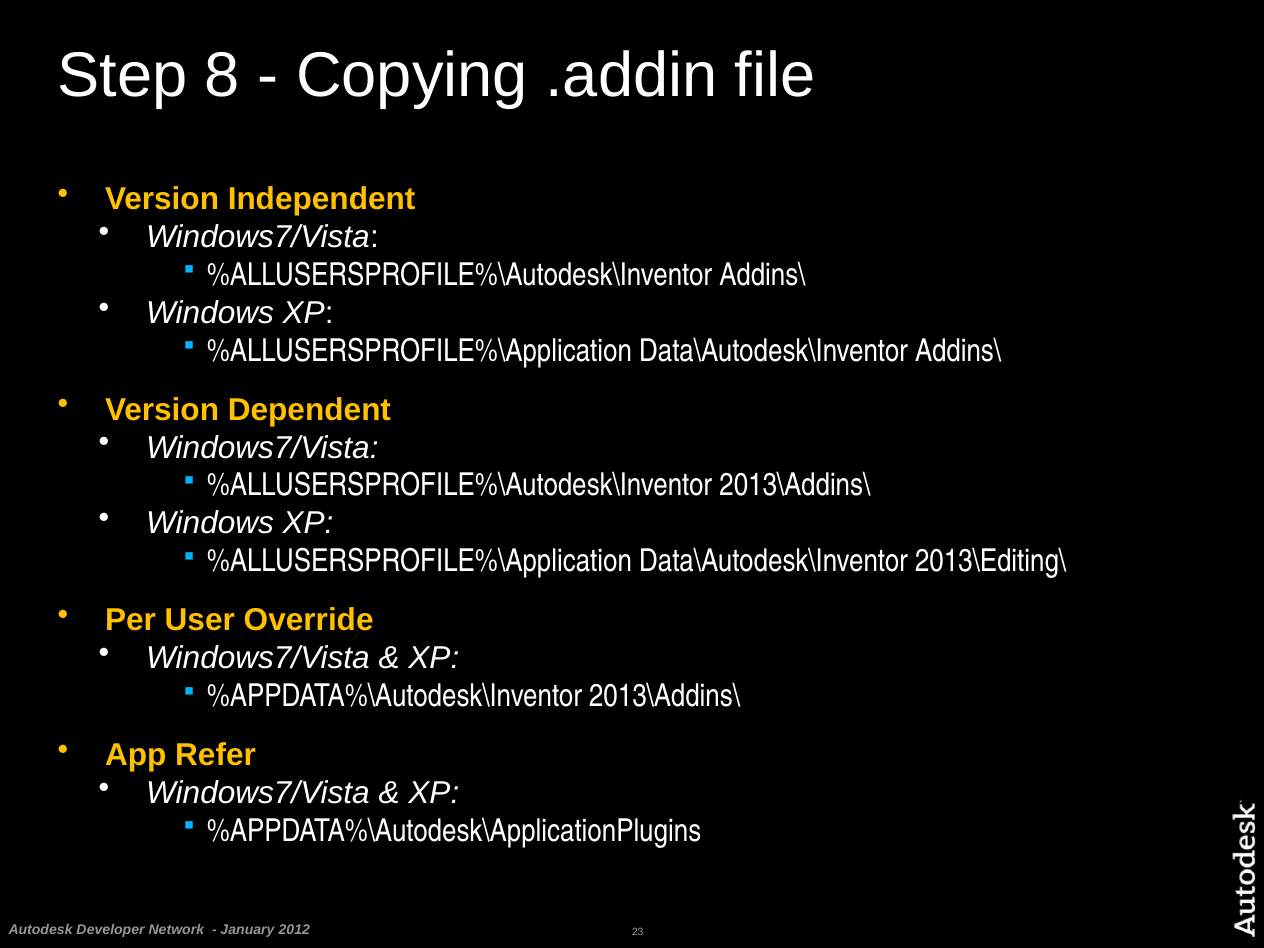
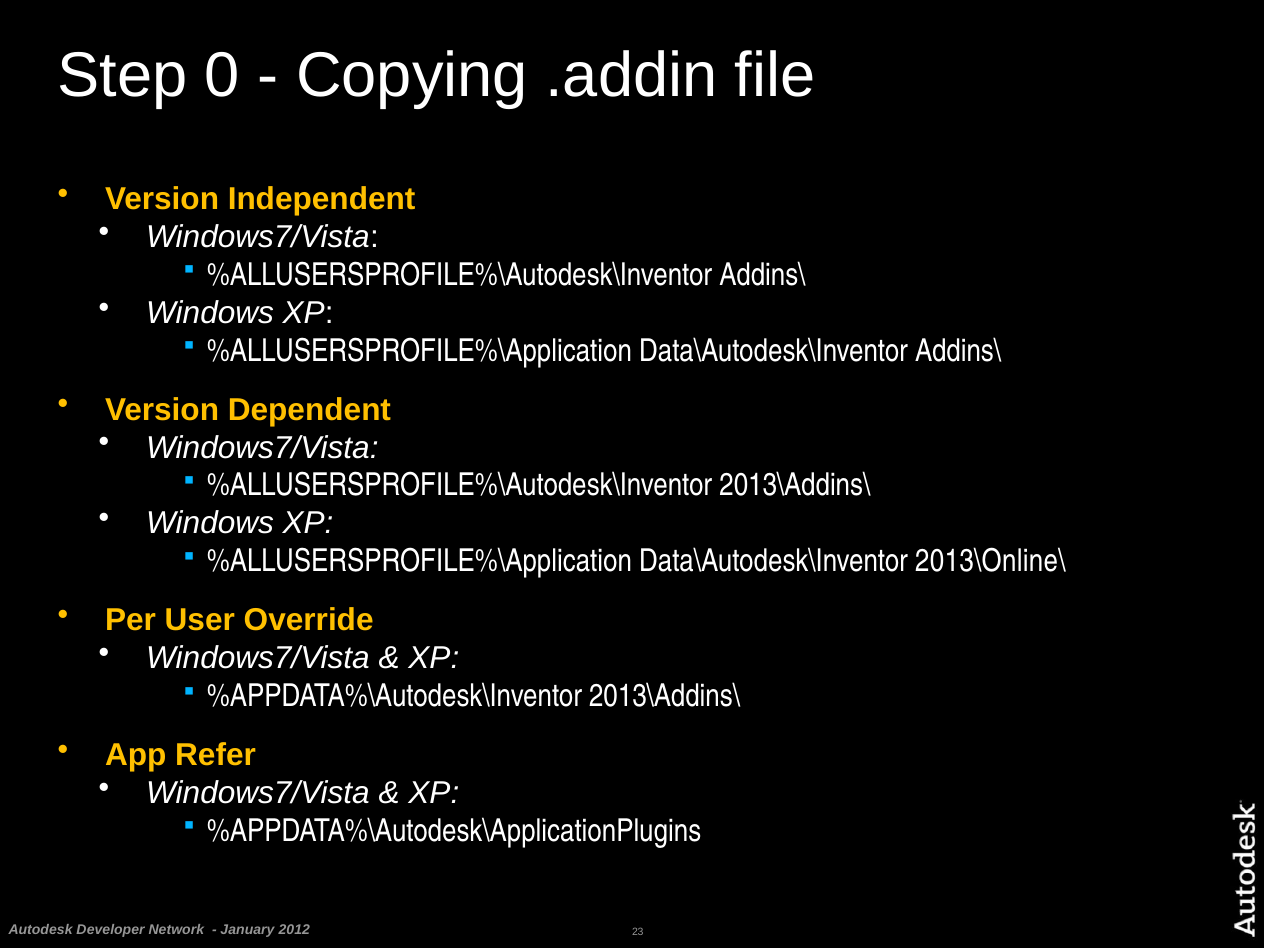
8: 8 -> 0 (223, 76)
2013\Editing\: 2013\Editing\ -> 2013\Online\ (990, 561)
